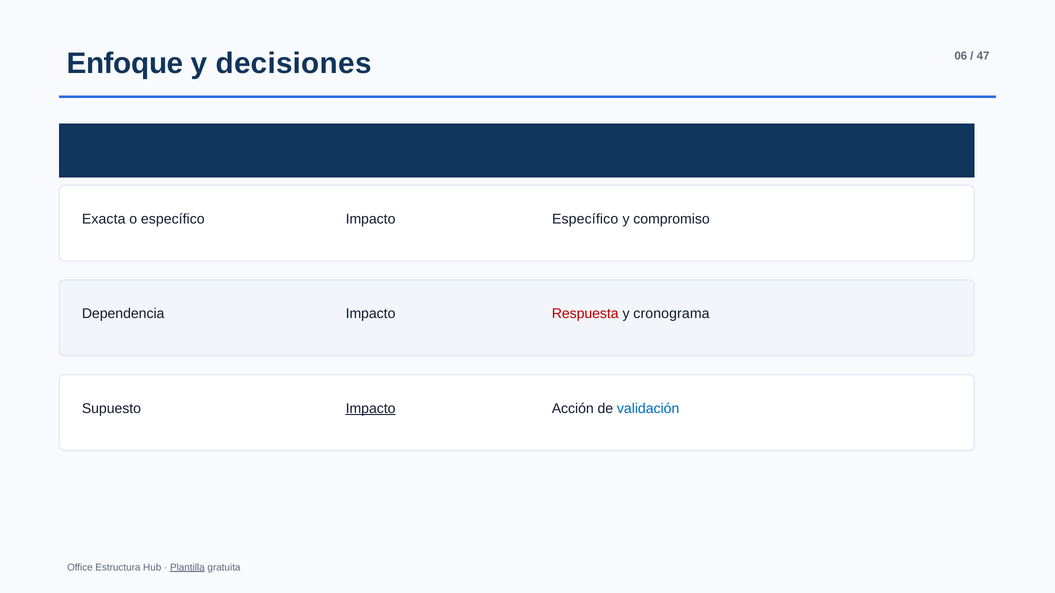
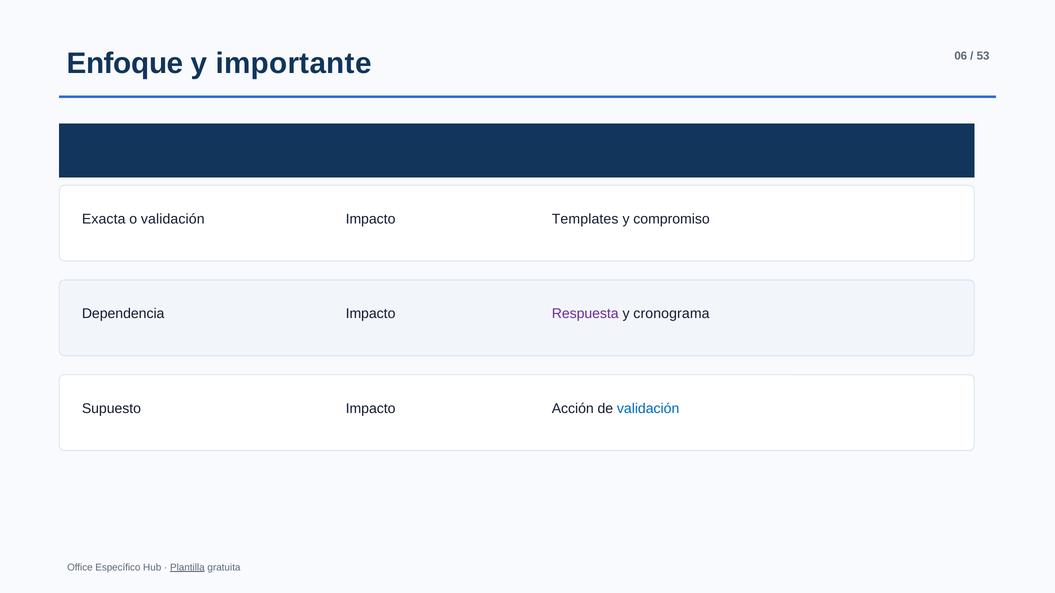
decisiones: decisiones -> importante (294, 63)
47: 47 -> 53 (983, 56)
o específico: específico -> validación (173, 219)
Impacto Específico: Específico -> Templates (585, 219)
Respuesta colour: red -> purple (585, 314)
Impacto underline: present -> none (371, 409)
Estructura: Estructura -> Específico (118, 568)
